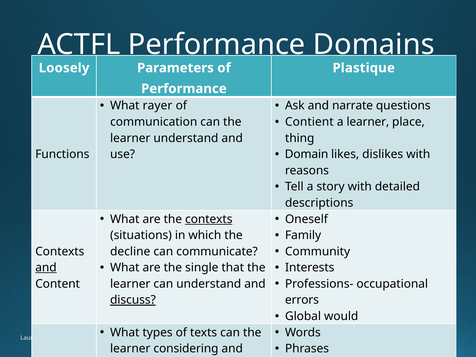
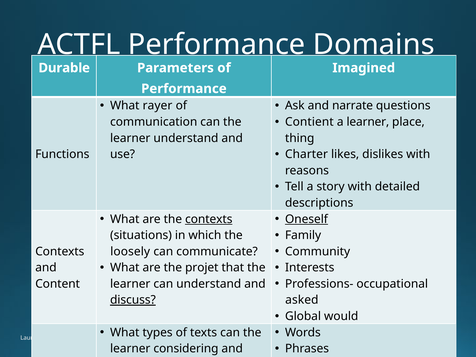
Loosely: Loosely -> Durable (64, 68)
Plastique: Plastique -> Imagined (364, 68)
Domain: Domain -> Charter (306, 154)
Oneself underline: none -> present (306, 219)
decline: decline -> loosely (130, 251)
single: single -> projet (202, 268)
and underline: present -> none (46, 268)
errors: errors -> asked (302, 300)
